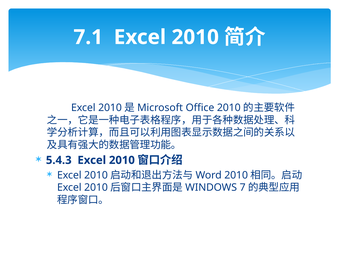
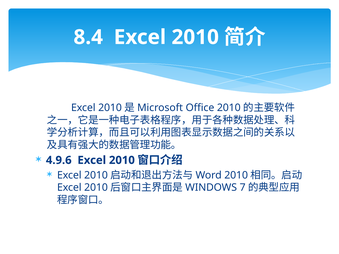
7.1: 7.1 -> 8.4 (88, 37)
5.4.3: 5.4.3 -> 4.9.6 (59, 160)
